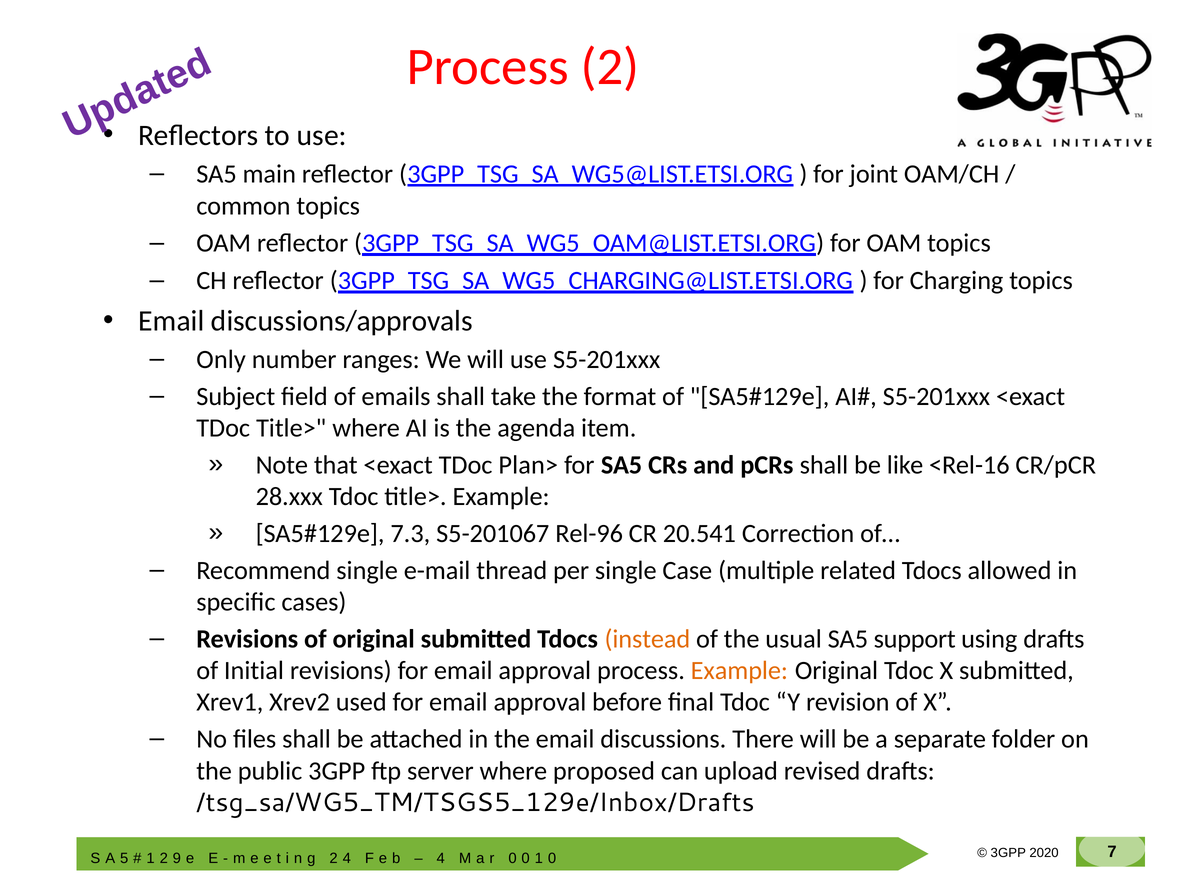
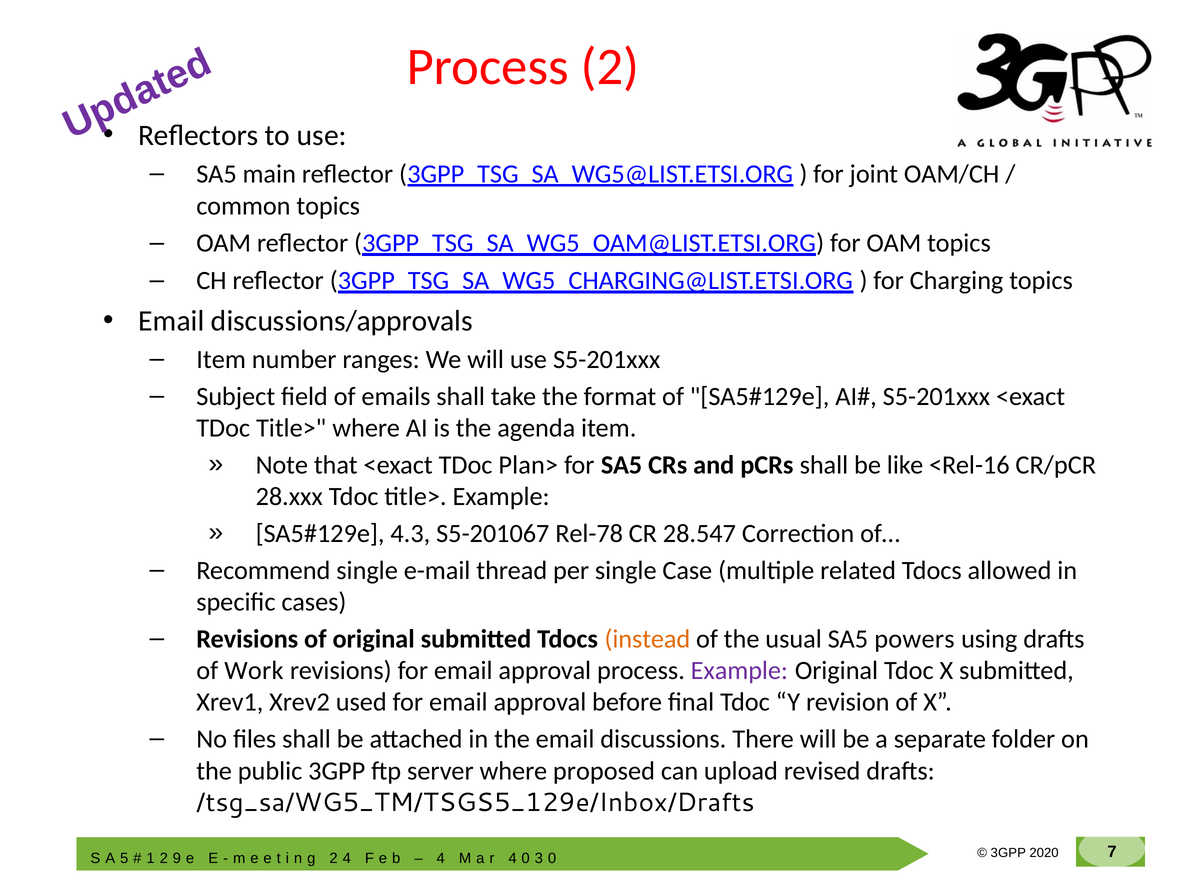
Only: Only -> Item (221, 359)
7.3: 7.3 -> 4.3 (410, 533)
Rel-96: Rel-96 -> Rel-78 (589, 533)
20.541: 20.541 -> 28.547 (699, 533)
support: support -> powers (914, 639)
Initial: Initial -> Work (254, 670)
Example colour: orange -> purple (739, 670)
0: 0 -> 4 (513, 858)
1: 1 -> 3 (539, 858)
